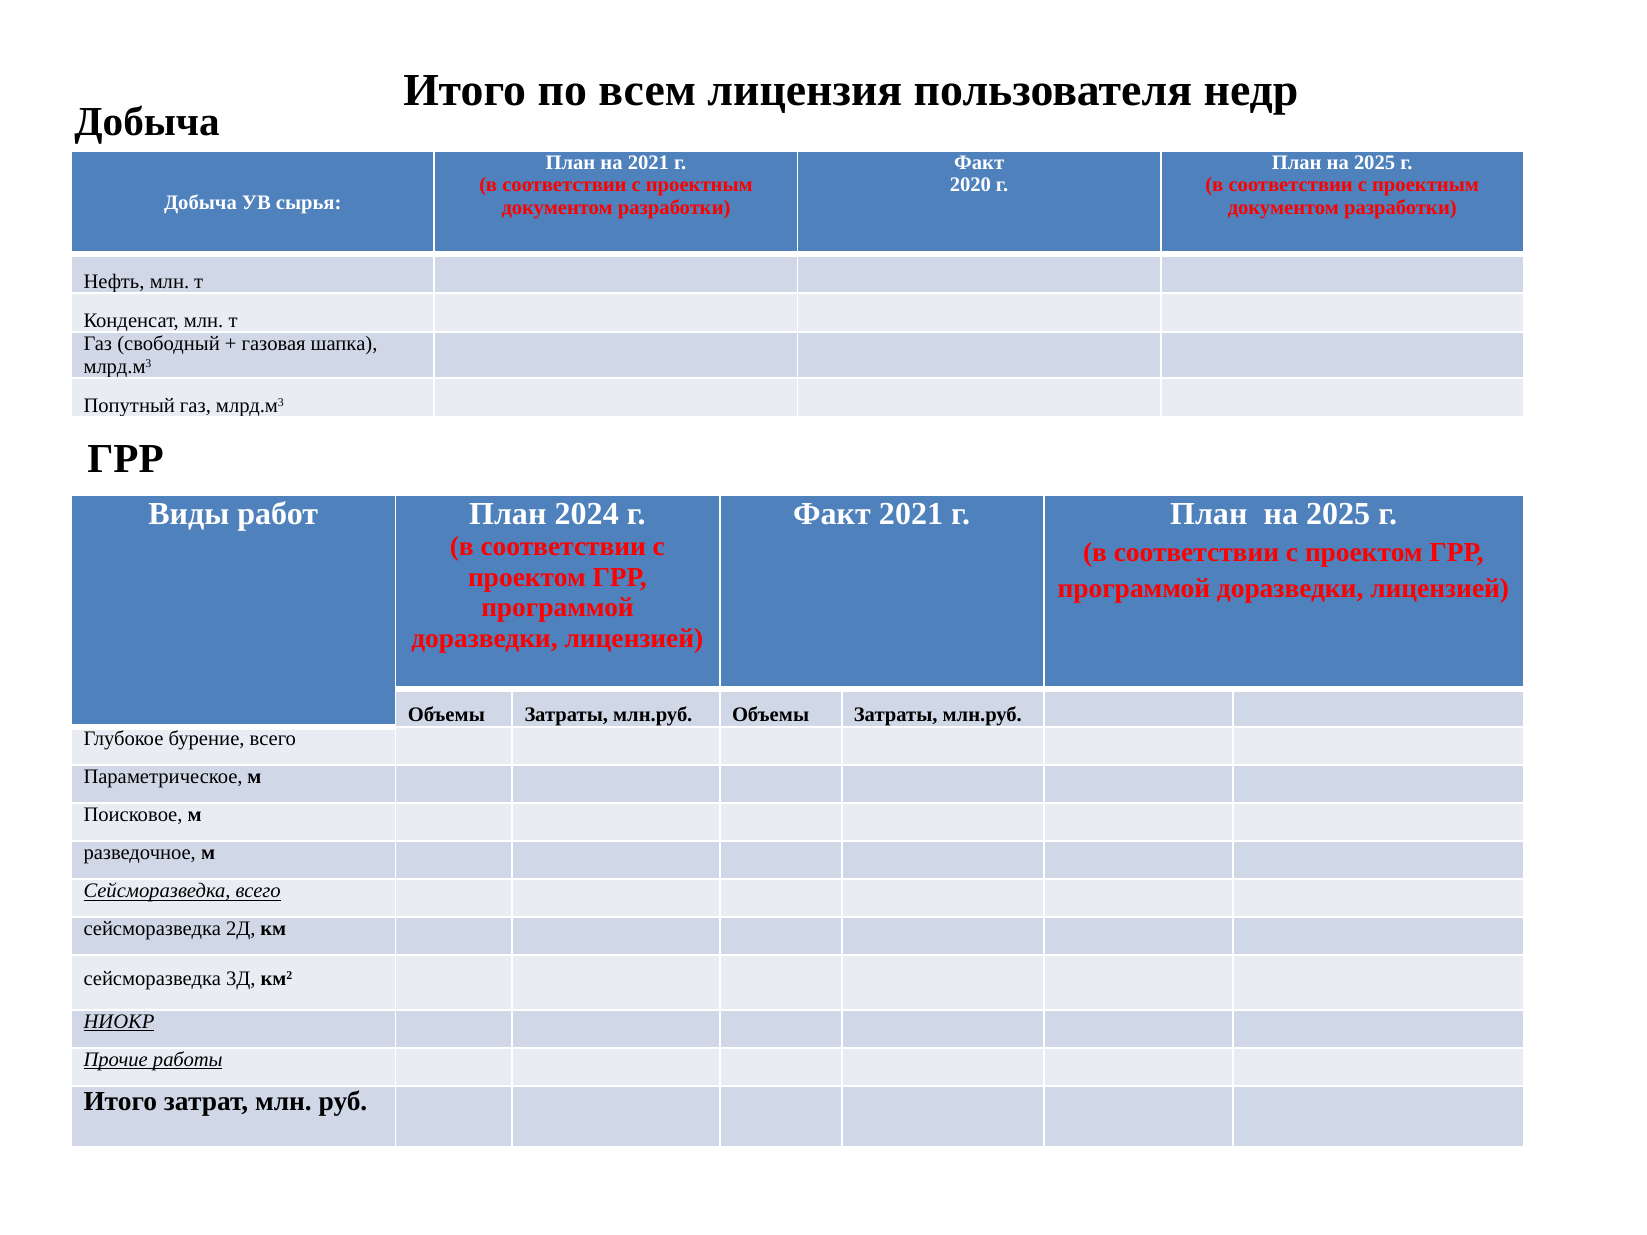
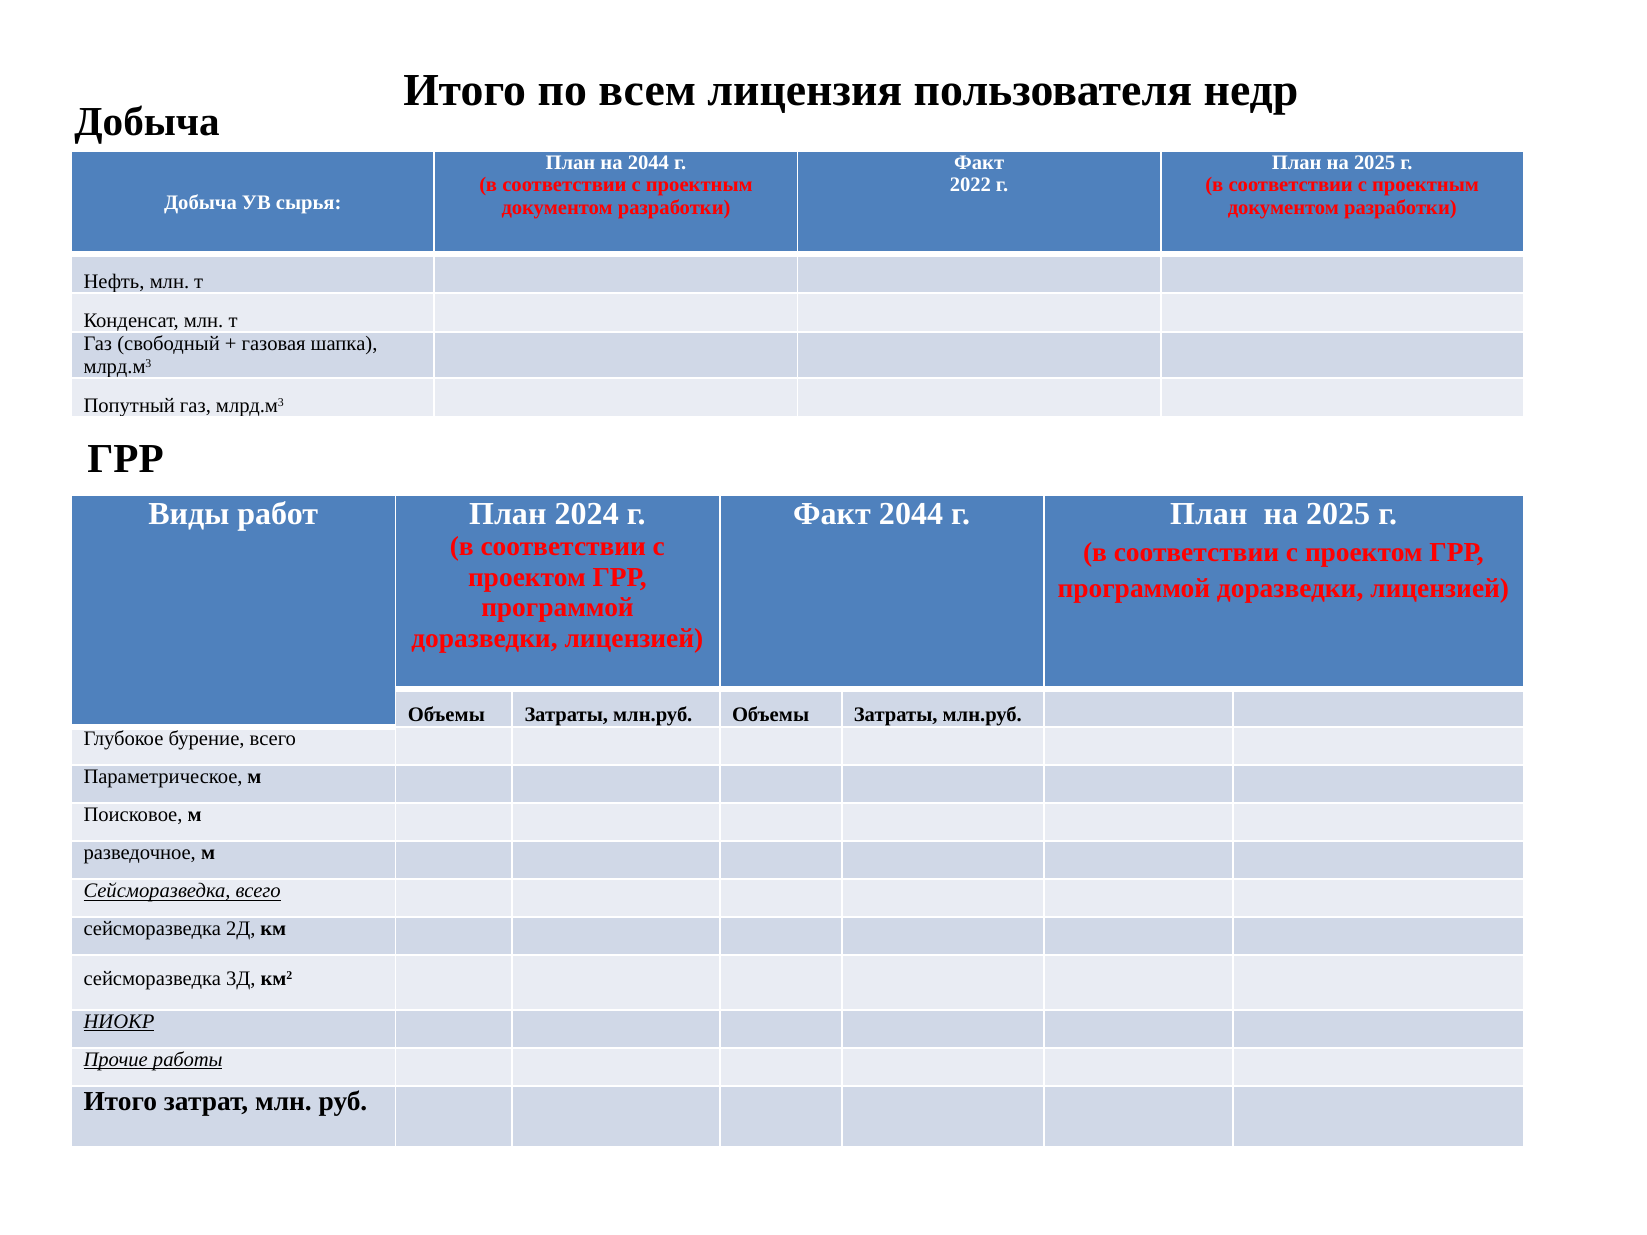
на 2021: 2021 -> 2044 (648, 162)
2020: 2020 -> 2022 (970, 185)
Факт 2021: 2021 -> 2044 (911, 514)
